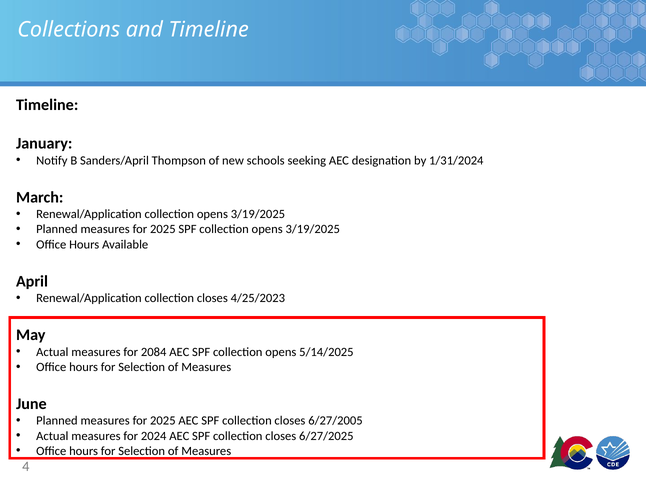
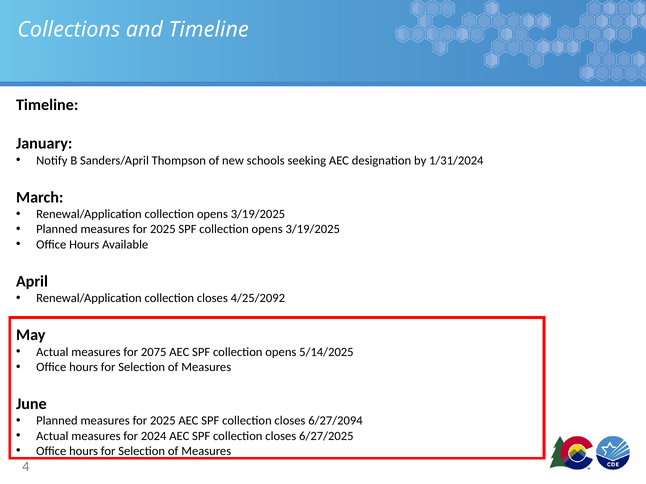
4/25/2023: 4/25/2023 -> 4/25/2092 (258, 299)
2084: 2084 -> 2075 (154, 352)
6/27/2005: 6/27/2005 -> 6/27/2094 (335, 421)
